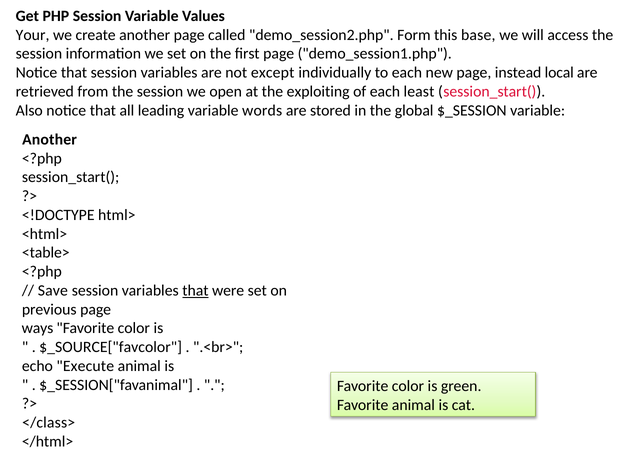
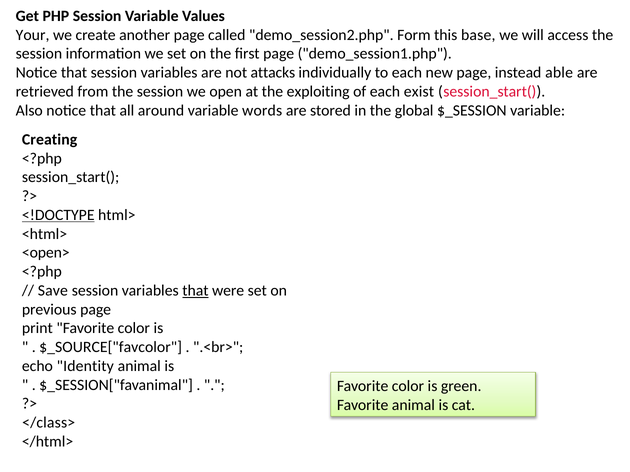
except: except -> attacks (273, 73)
local: local -> able (559, 73)
least: least -> exist (419, 92)
leading: leading -> around (161, 111)
Another: Another -> Creating (50, 140)
<!DOCTYPE underline: none -> present (58, 215)
<table>: <table> -> <open> (46, 253)
ways: ways -> print (37, 329)
Execute: Execute -> Identity (85, 366)
